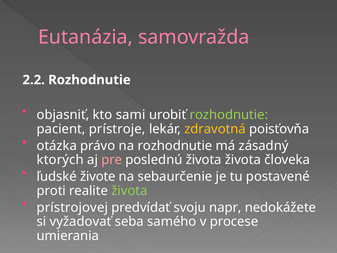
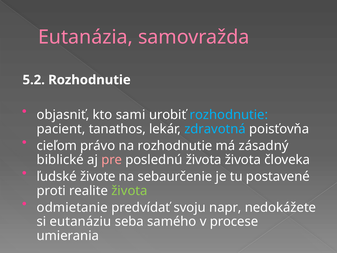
2.2: 2.2 -> 5.2 (34, 80)
rozhodnutie colour: light green -> light blue (229, 115)
prístroje: prístroje -> tanathos (117, 129)
zdravotná colour: yellow -> light blue (215, 129)
otázka: otázka -> cieľom (57, 146)
ktorých: ktorých -> biblické (60, 160)
prístrojovej: prístrojovej -> odmietanie (72, 207)
vyžadovať: vyžadovať -> eutanáziu (80, 221)
